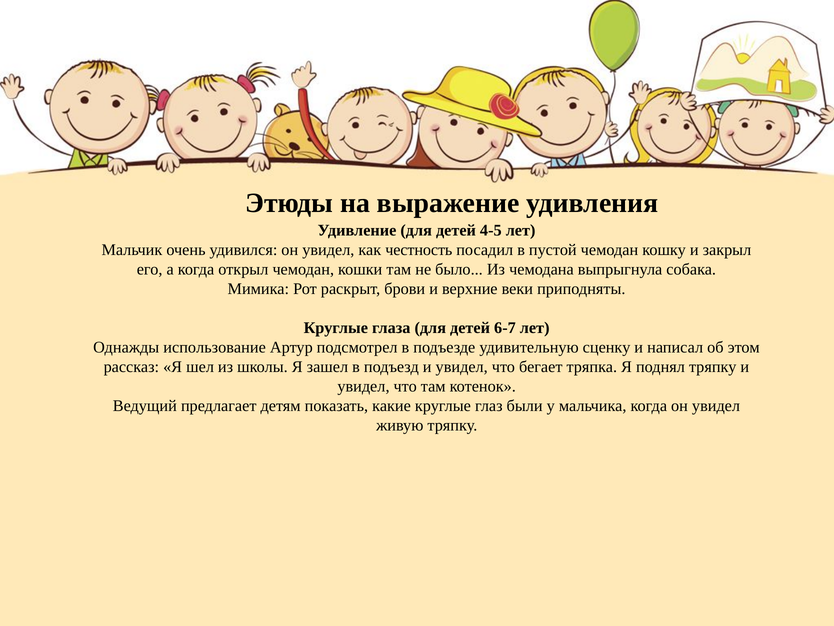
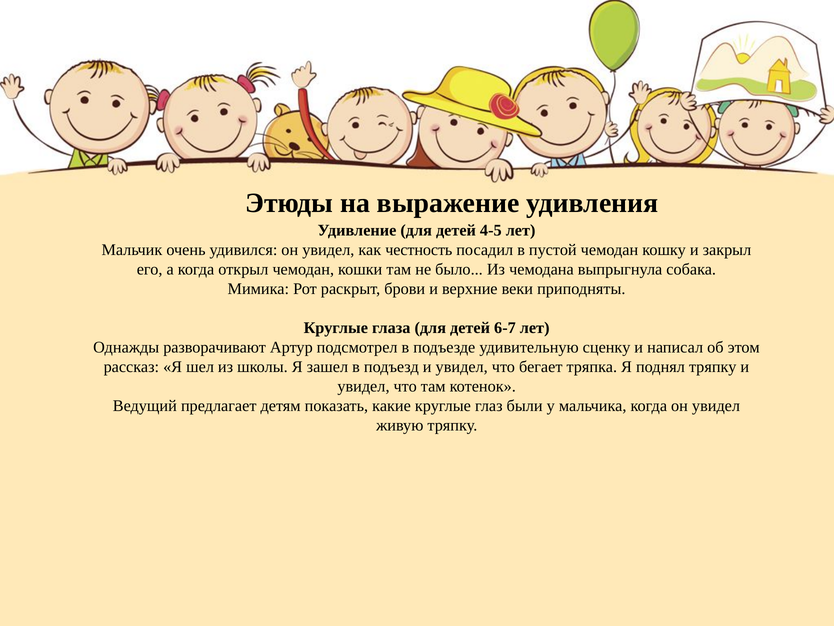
использование: использование -> разворачивают (215, 347)
